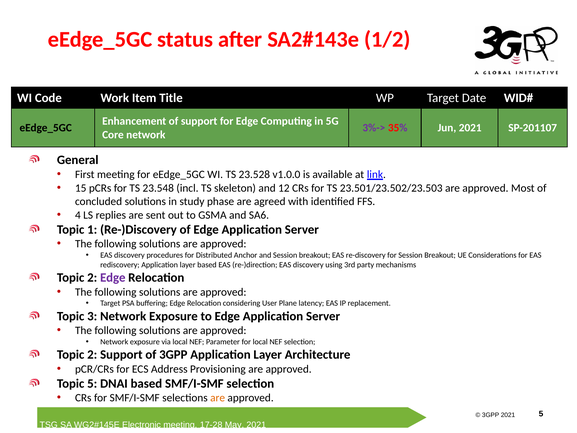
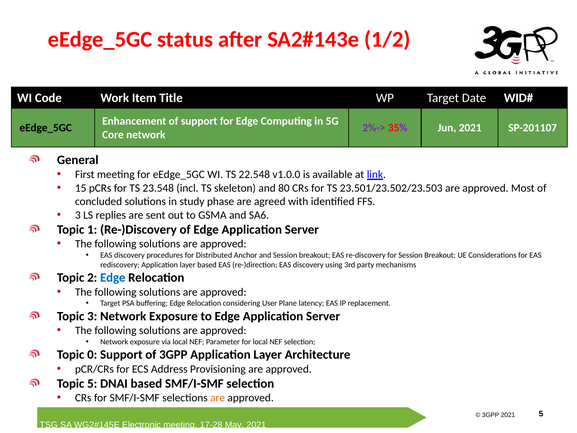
3%->: 3%-> -> 2%-> (374, 128)
23.528: 23.528 -> 22.548 (254, 174)
12: 12 -> 80 (284, 188)
4: 4 -> 3 (78, 215)
Edge colour: purple -> blue (113, 278)
2: 2 -> 0 (92, 354)
